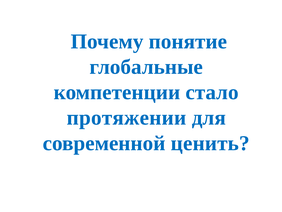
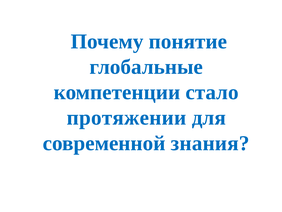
ценить: ценить -> знания (210, 143)
